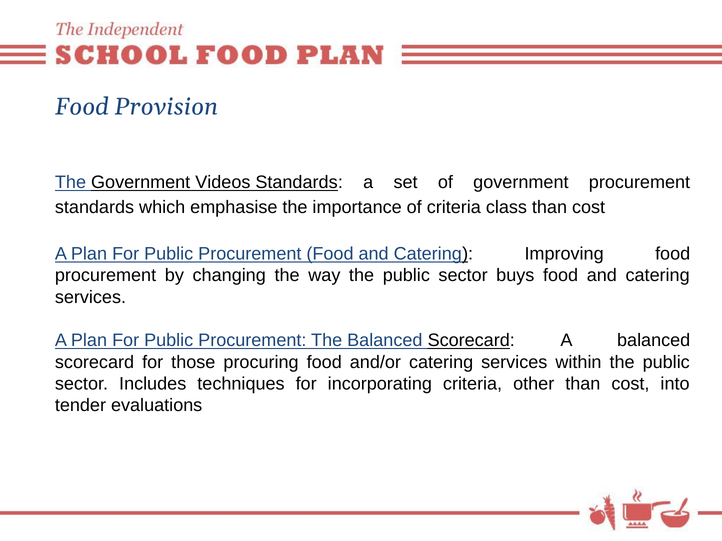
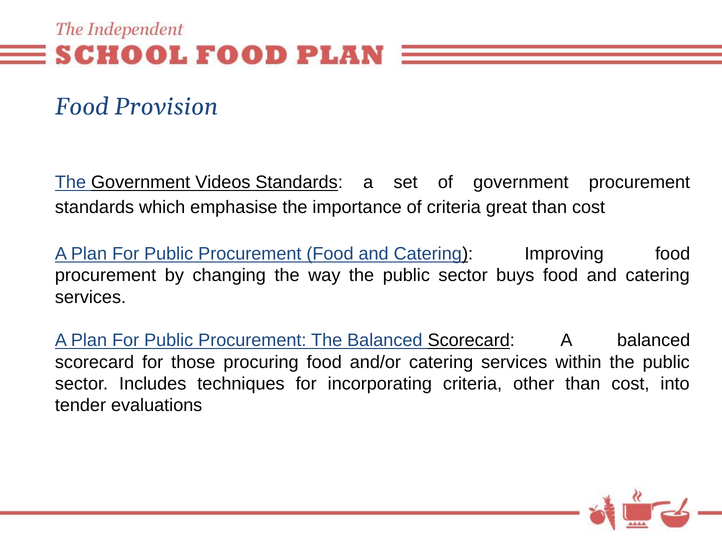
class: class -> great (506, 208)
